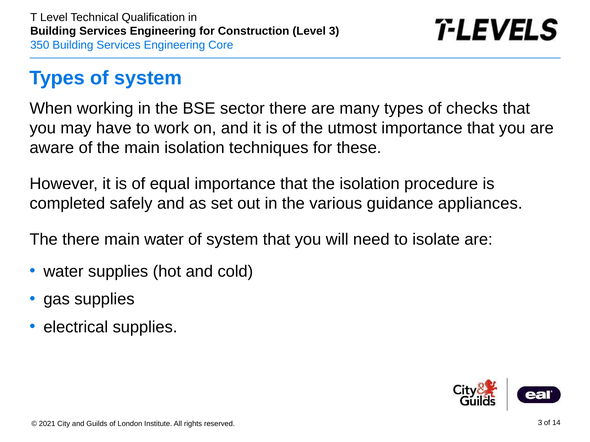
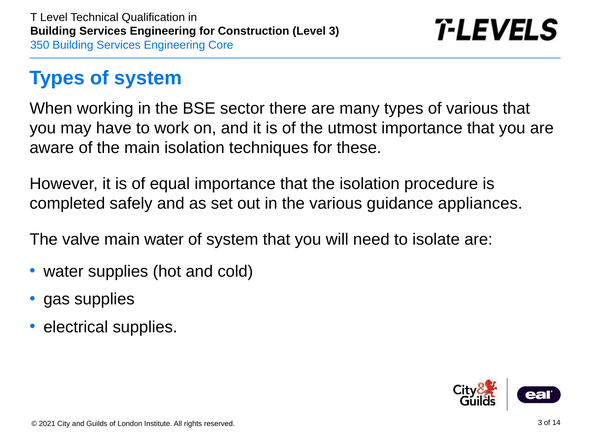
of checks: checks -> various (472, 109)
The there: there -> valve (81, 240)
